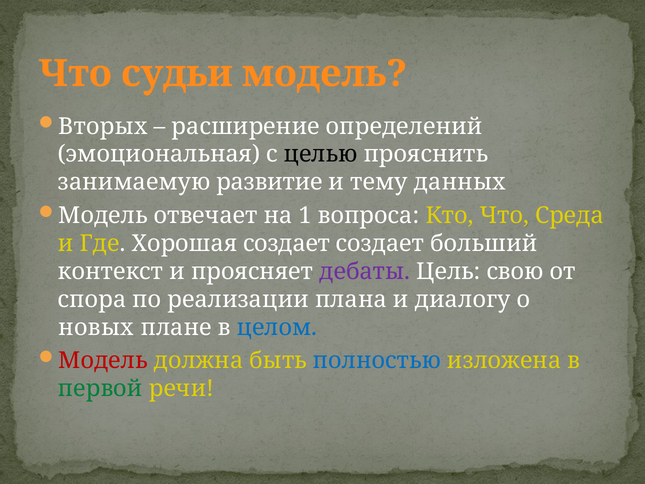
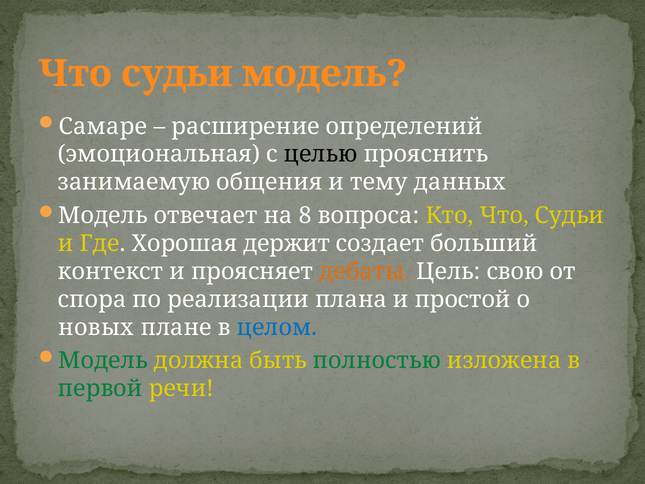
Вторых: Вторых -> Самаре (103, 126)
развитие: развитие -> общения (269, 182)
1: 1 -> 8 (305, 215)
Кто Что Среда: Среда -> Судьи (569, 215)
Хорошая создает: создает -> держит (287, 243)
дебаты colour: purple -> orange (365, 271)
диалогу: диалогу -> простой (463, 299)
Модель colour: red -> green (103, 360)
полностью colour: blue -> green (377, 360)
